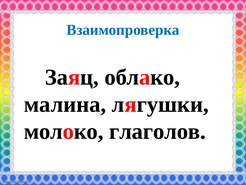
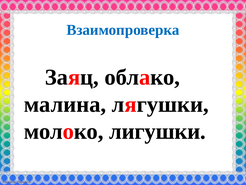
глаголов: глаголов -> лигушки (157, 131)
